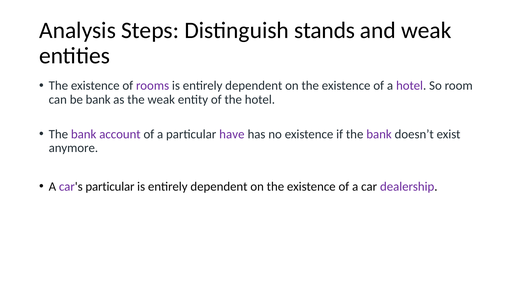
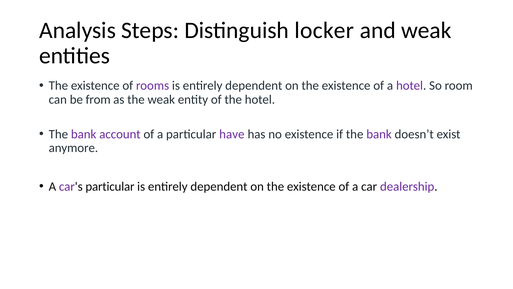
stands: stands -> locker (324, 30)
be bank: bank -> from (98, 99)
